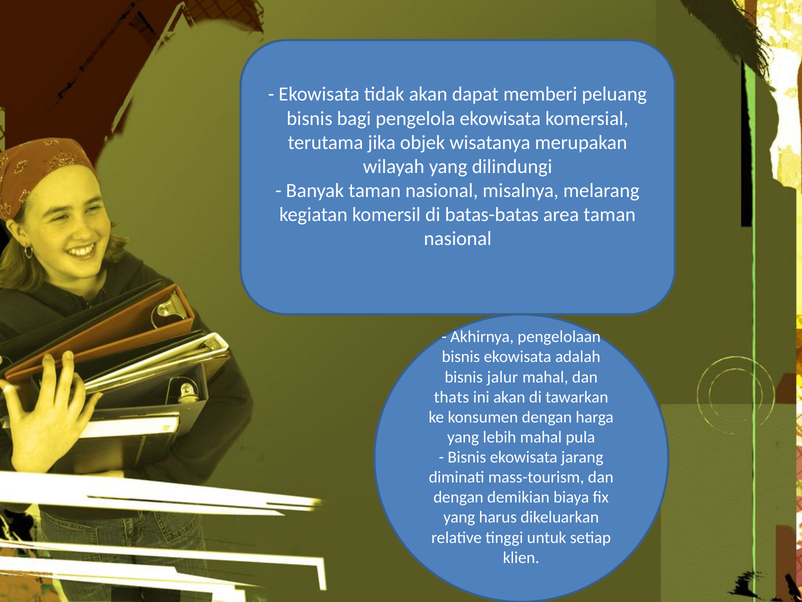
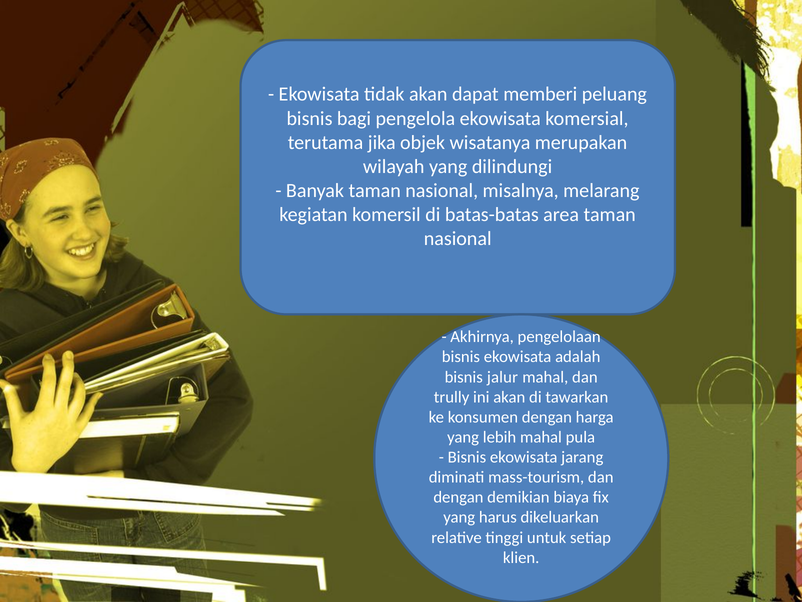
thats: thats -> trully (452, 397)
